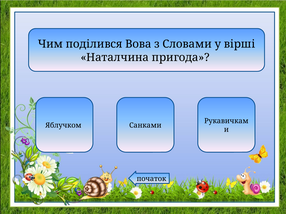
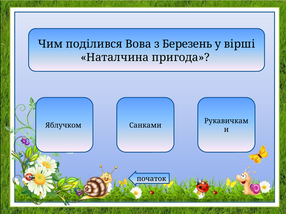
Словами: Словами -> Березень (187, 44)
